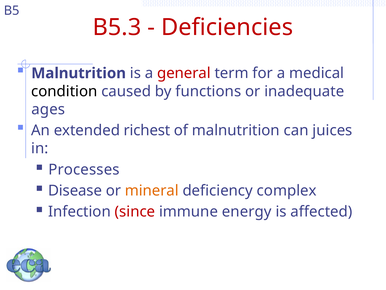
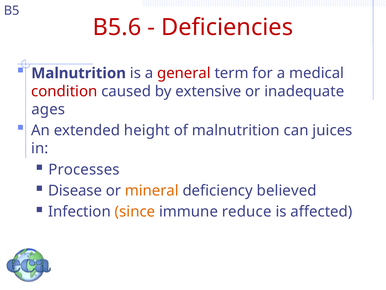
B5.3: B5.3 -> B5.6 (117, 27)
condition colour: black -> red (64, 91)
functions: functions -> extensive (208, 91)
richest: richest -> height (147, 130)
complex: complex -> believed (287, 190)
since colour: red -> orange (135, 211)
energy: energy -> reduce (247, 211)
